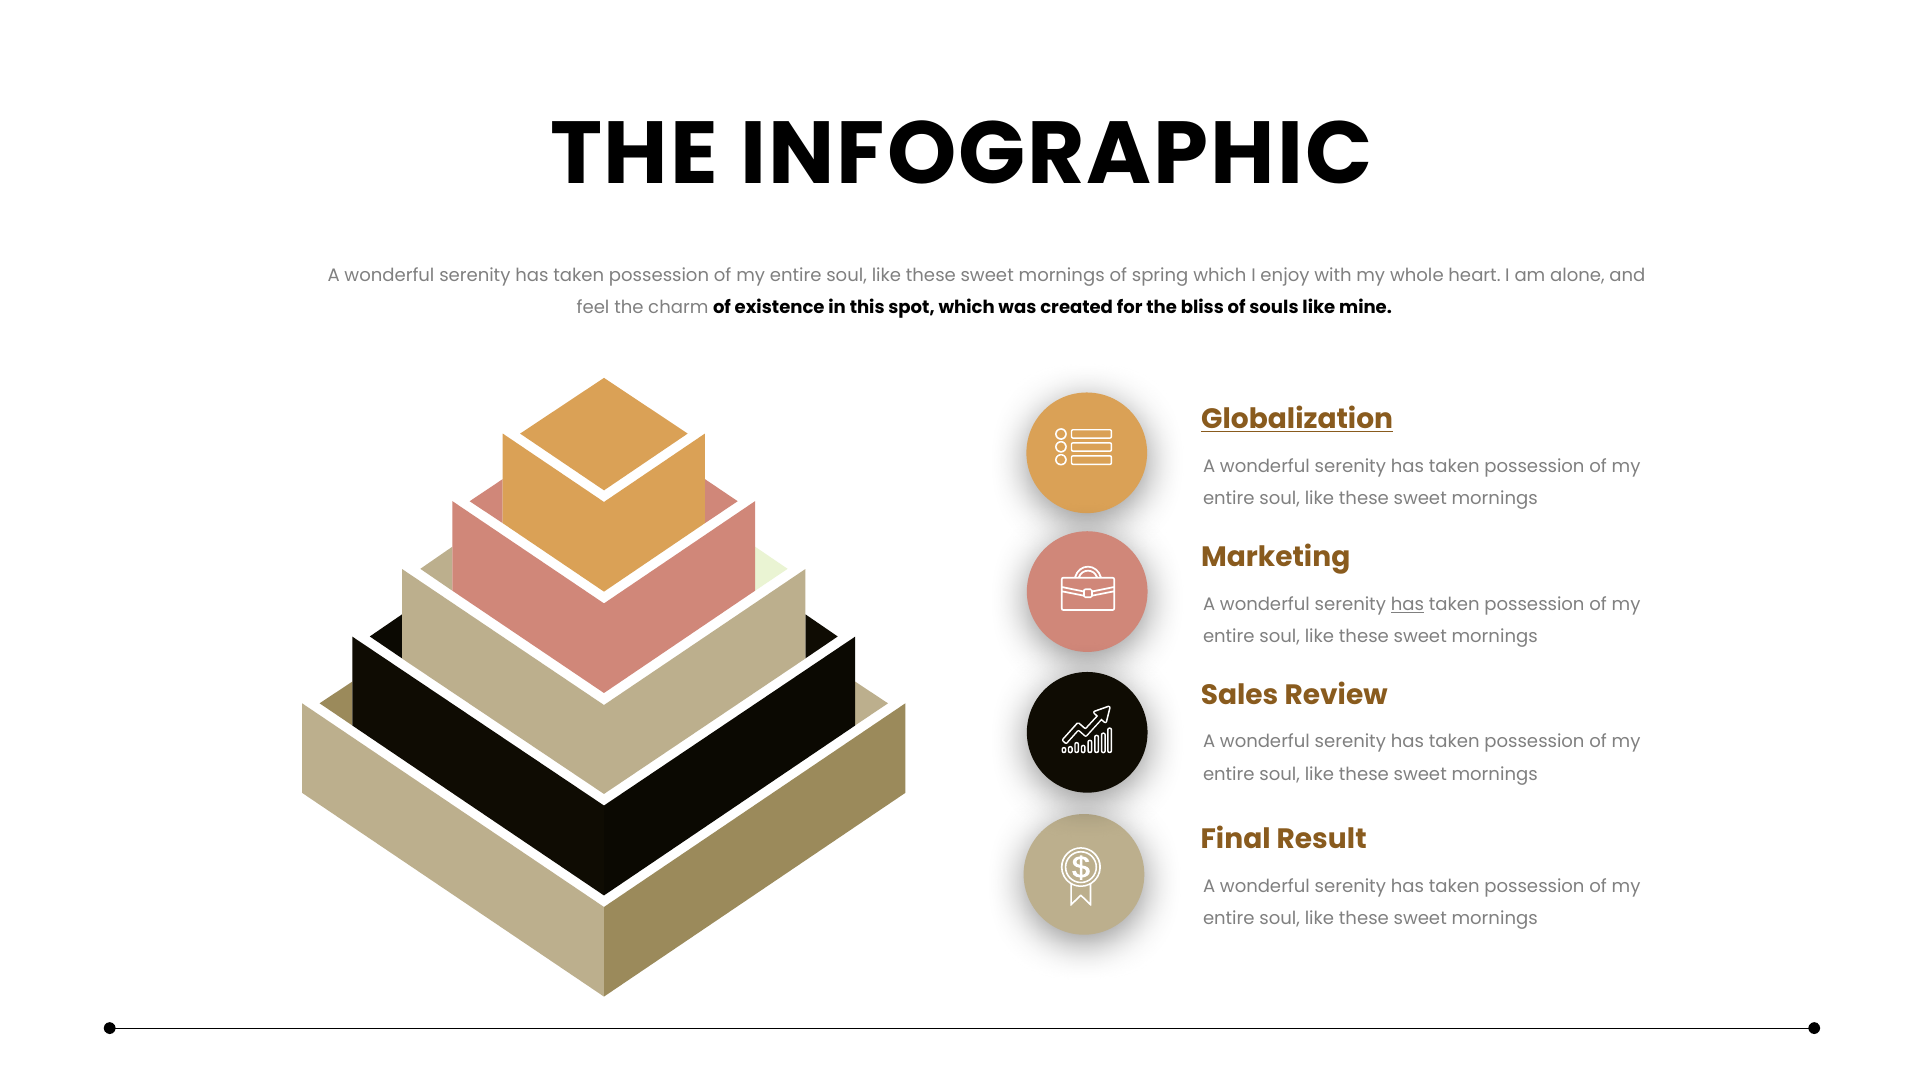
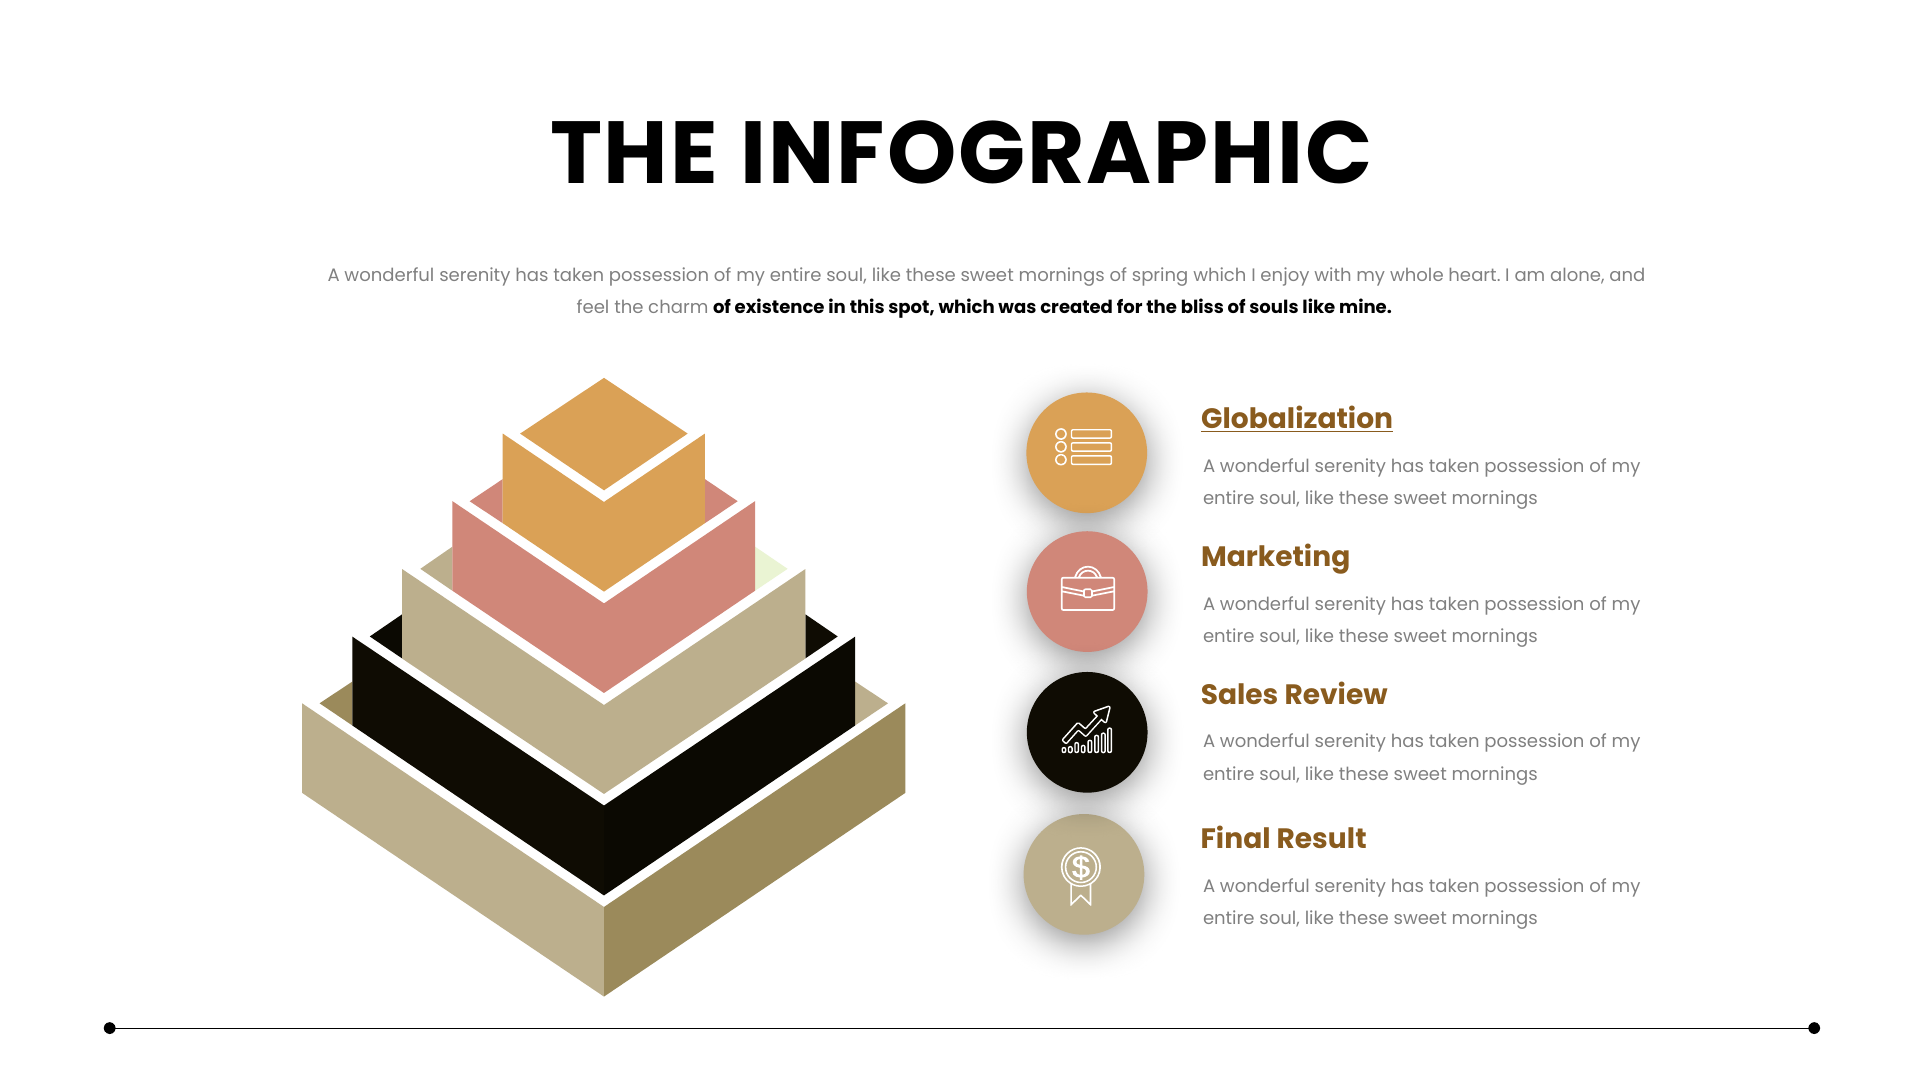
has underline: present -> none (1407, 604)
